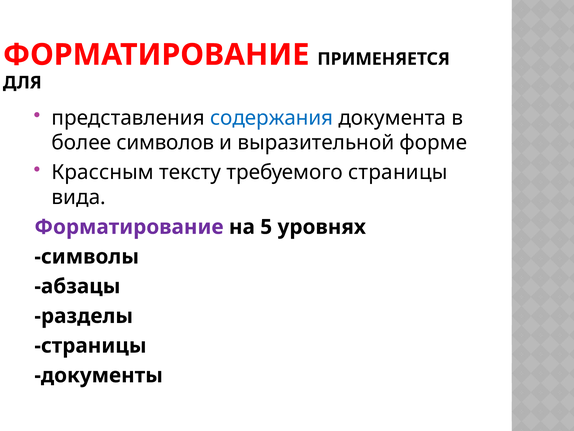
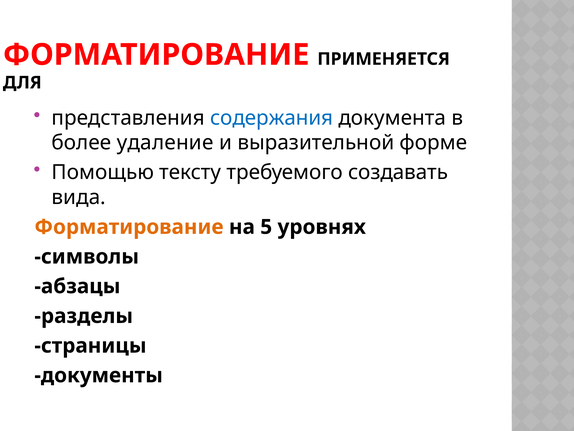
символов: символов -> удаление (165, 143)
Крассным: Крассным -> Помощью (103, 172)
требуемого страницы: страницы -> создавать (398, 172)
Форматирование colour: purple -> orange (129, 227)
